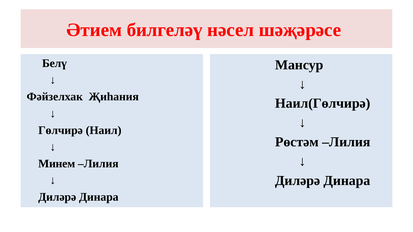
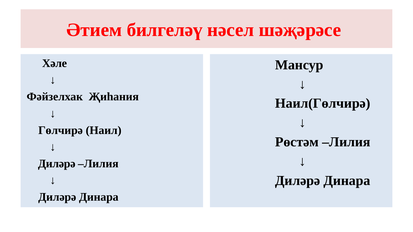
Белү: Белү -> Хәле (55, 64)
Минем: Минем -> Диләрә (57, 164)
